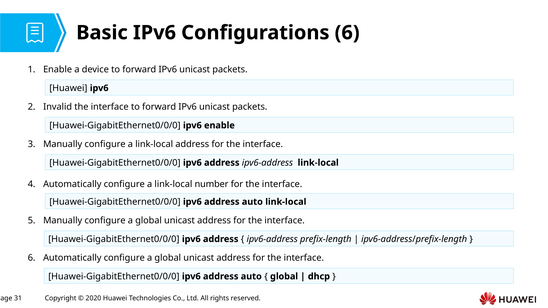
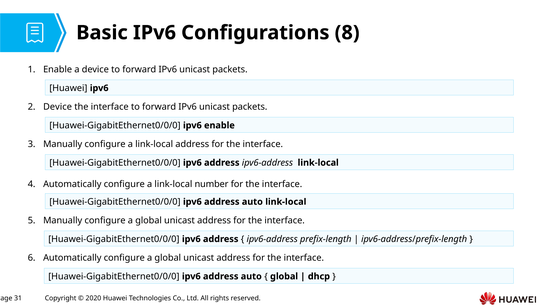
Configurations 6: 6 -> 8 (347, 33)
Invalid: Invalid -> Device (58, 107)
